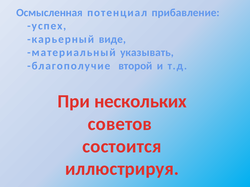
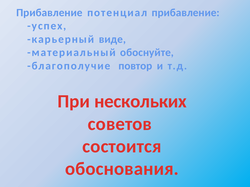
Осмысленная: Осмысленная -> Прибавление (49, 13)
указывать: указывать -> обоснуйте (147, 53)
второй: второй -> повтор (135, 66)
иллюстрируя: иллюстрируя -> обоснования (122, 169)
